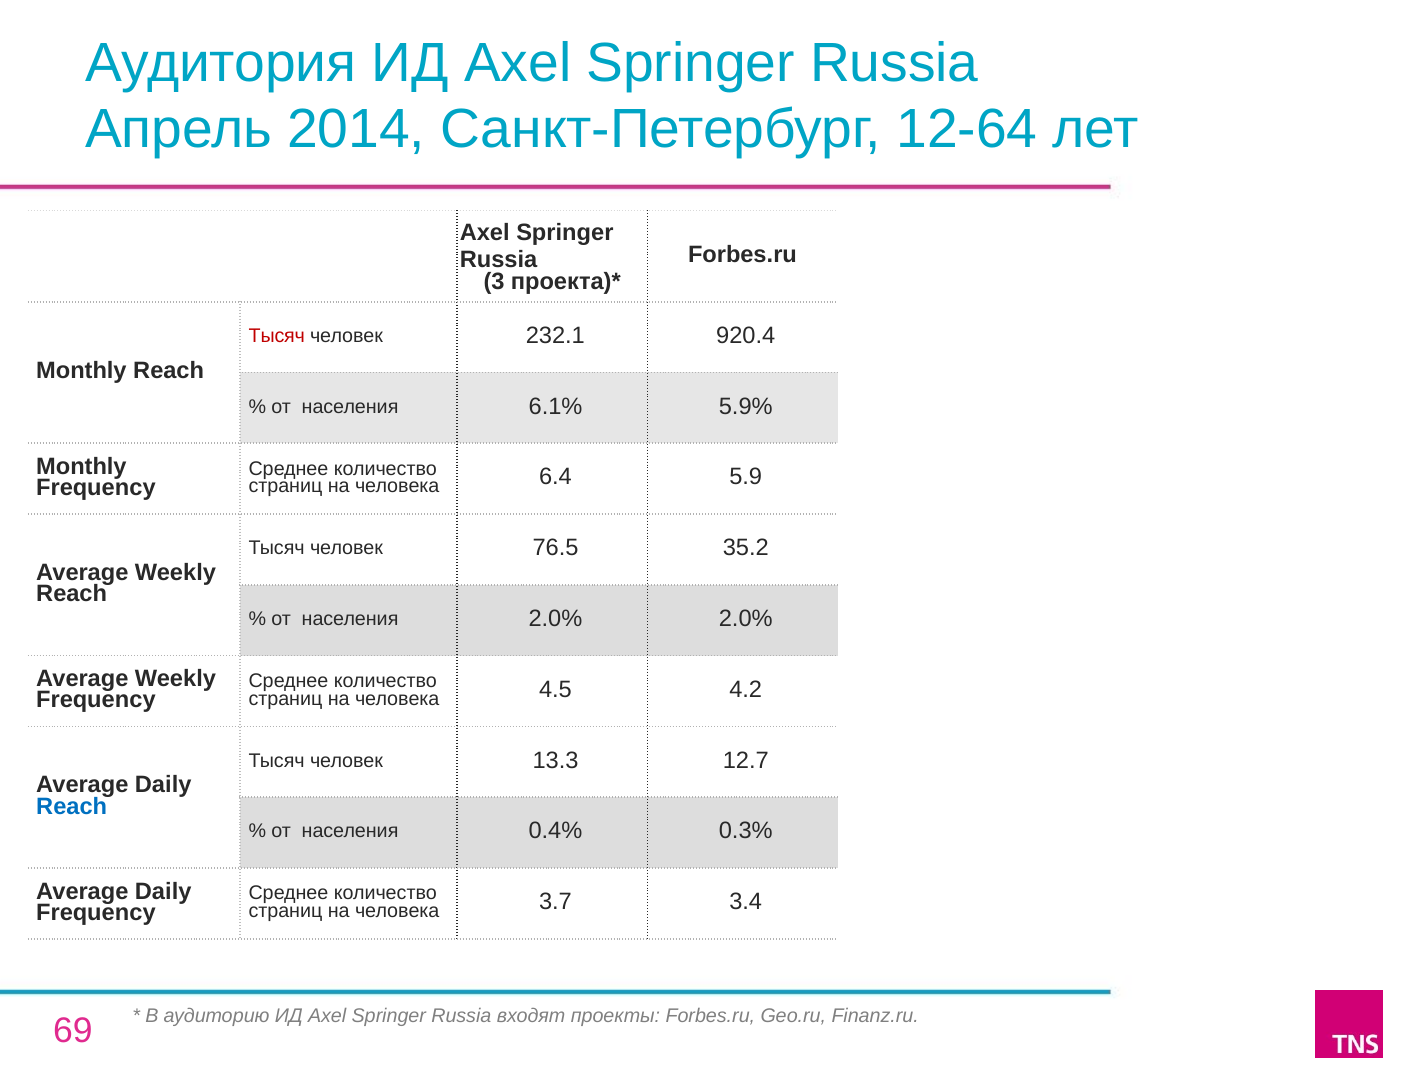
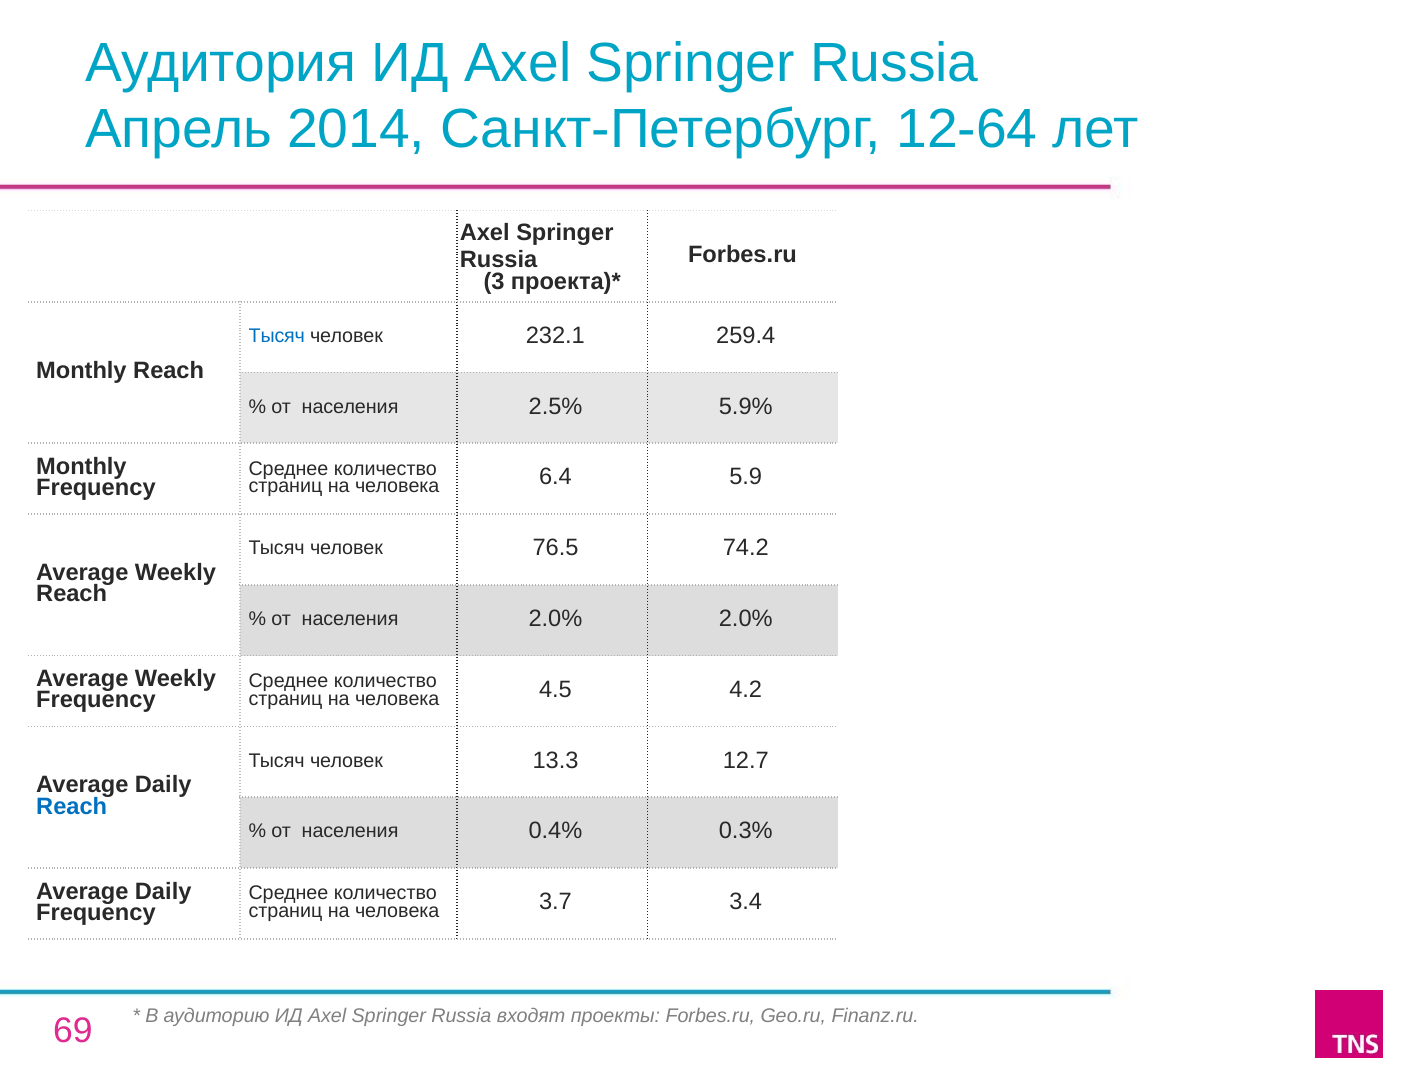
Тысяч colour: red -> blue (277, 336)
920.4: 920.4 -> 259.4 (746, 336)
6.1%: 6.1% -> 2.5% (556, 406)
35.2: 35.2 -> 74.2 (746, 548)
